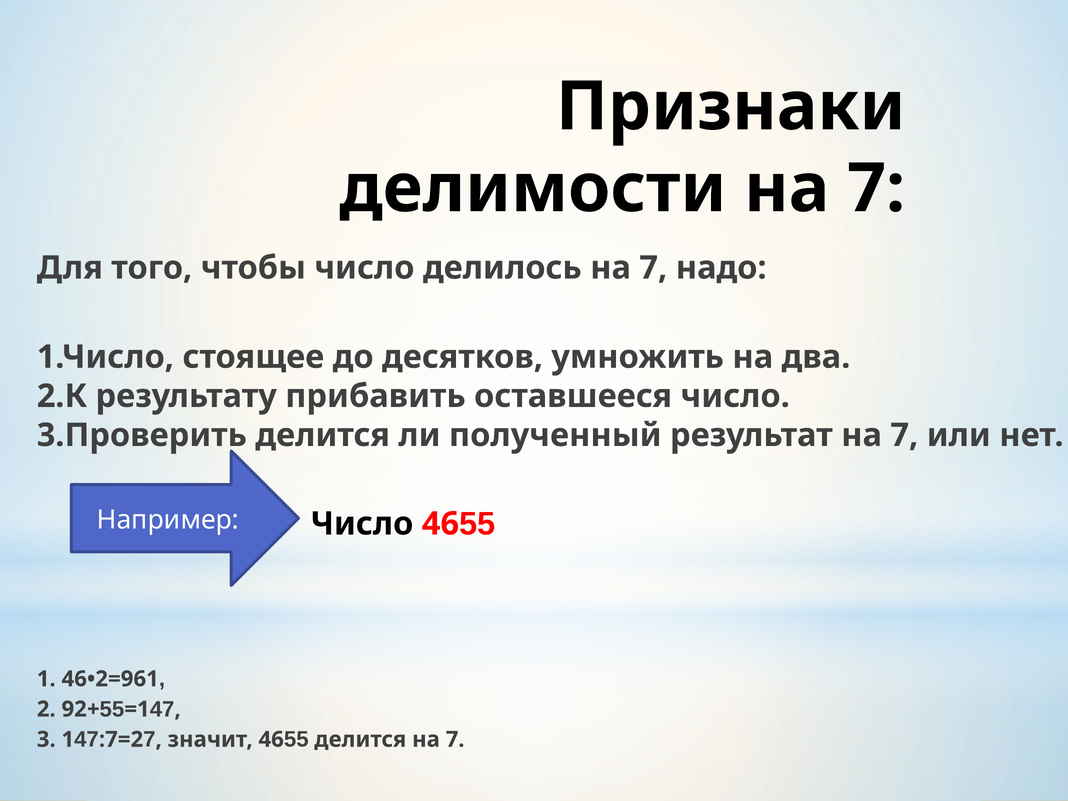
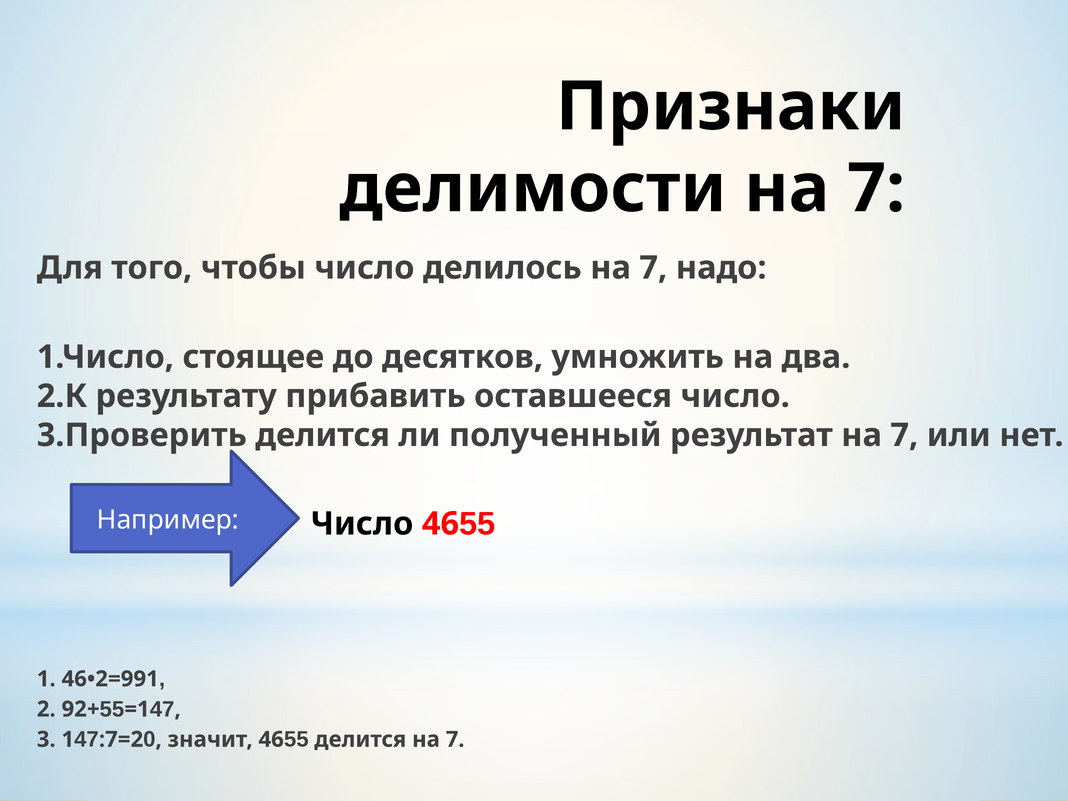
46•2=961: 46•2=961 -> 46•2=991 (110, 679)
7: 7 -> 0 (149, 739)
